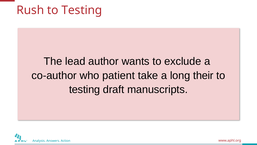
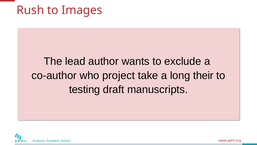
Rush to Testing: Testing -> Images (82, 10)
patient: patient -> project (119, 75)
